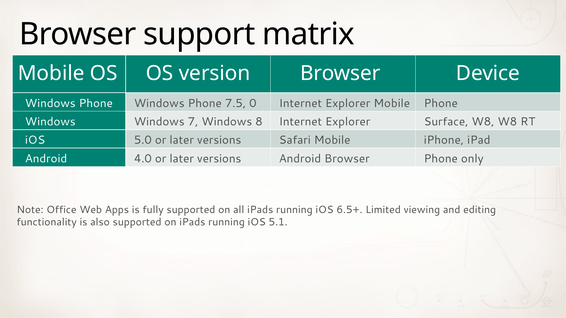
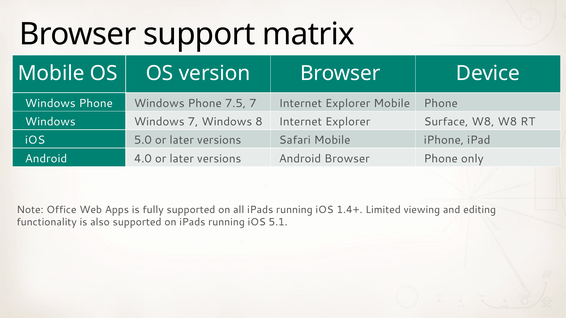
7.5 0: 0 -> 7 (253, 103)
6.5+: 6.5+ -> 1.4+ (350, 210)
